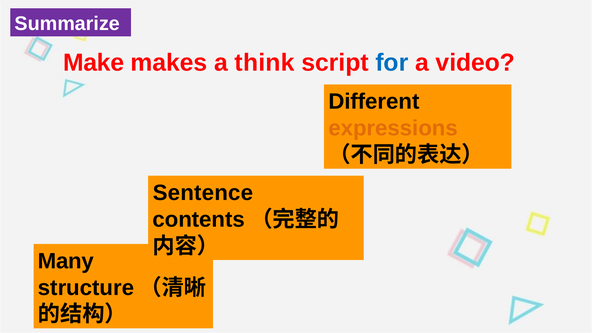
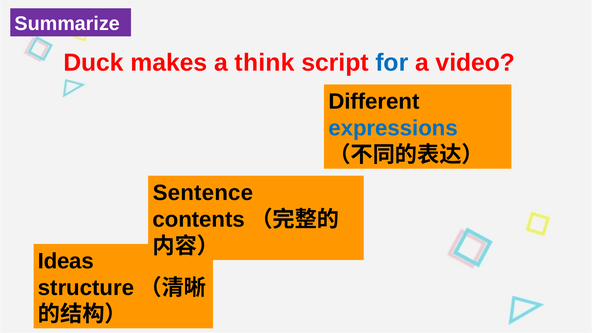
Make: Make -> Duck (94, 63)
expressions colour: orange -> blue (393, 128)
Many: Many -> Ideas (66, 261)
